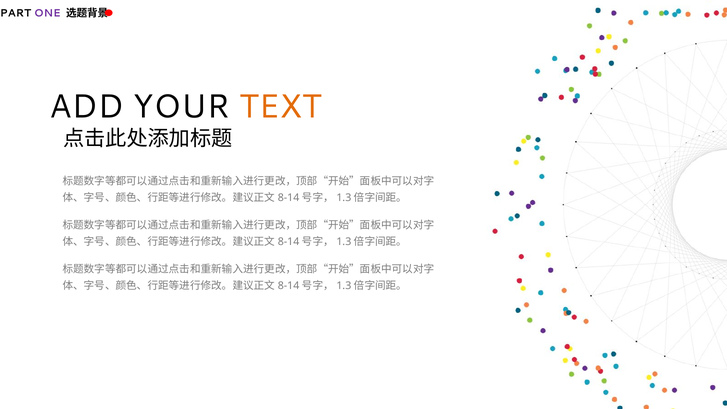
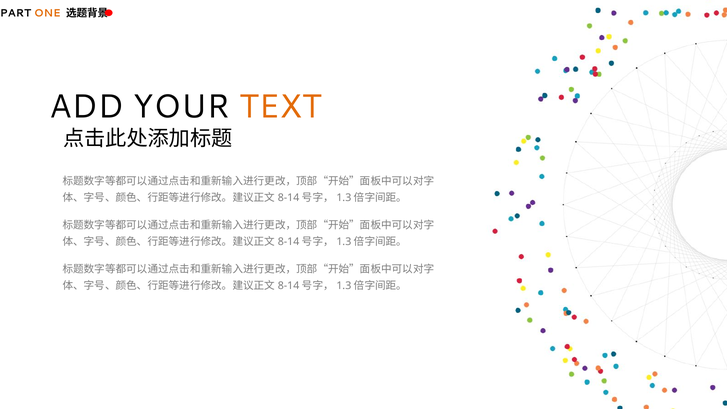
ONE colour: purple -> orange (47, 13)
